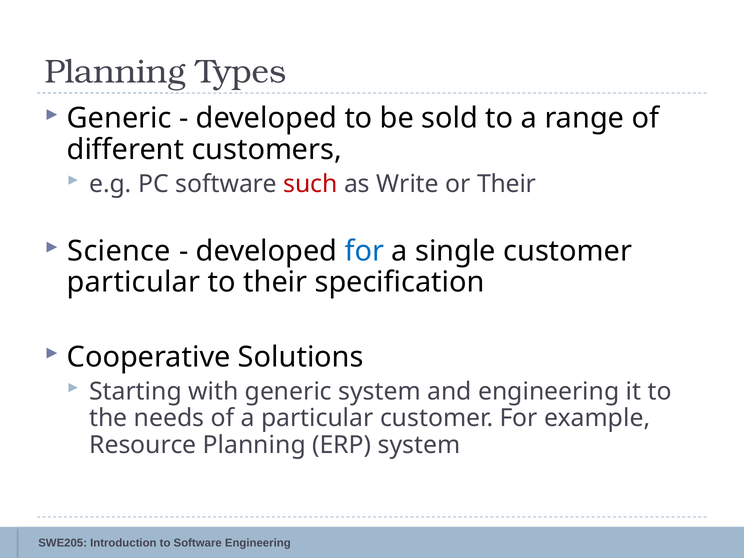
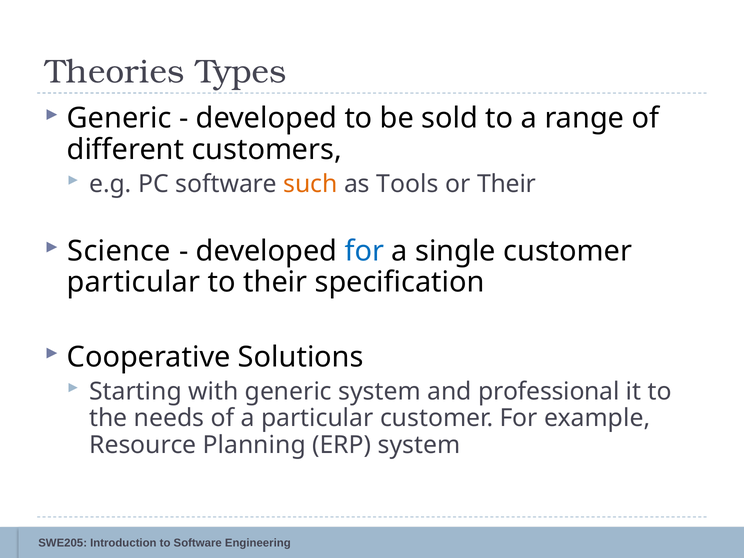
Planning: Planning -> Theories (115, 72)
such colour: red -> orange (310, 184)
Write: Write -> Tools (408, 184)
and engineering: engineering -> professional (549, 391)
